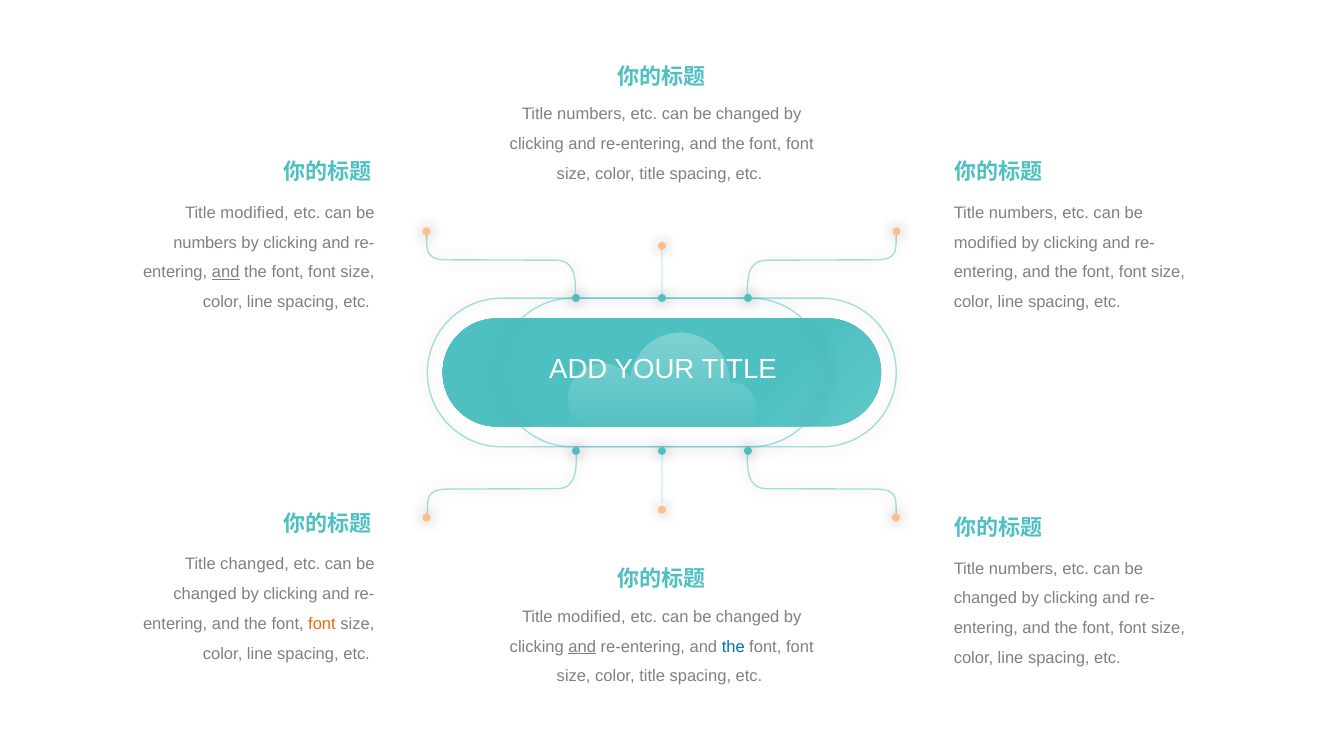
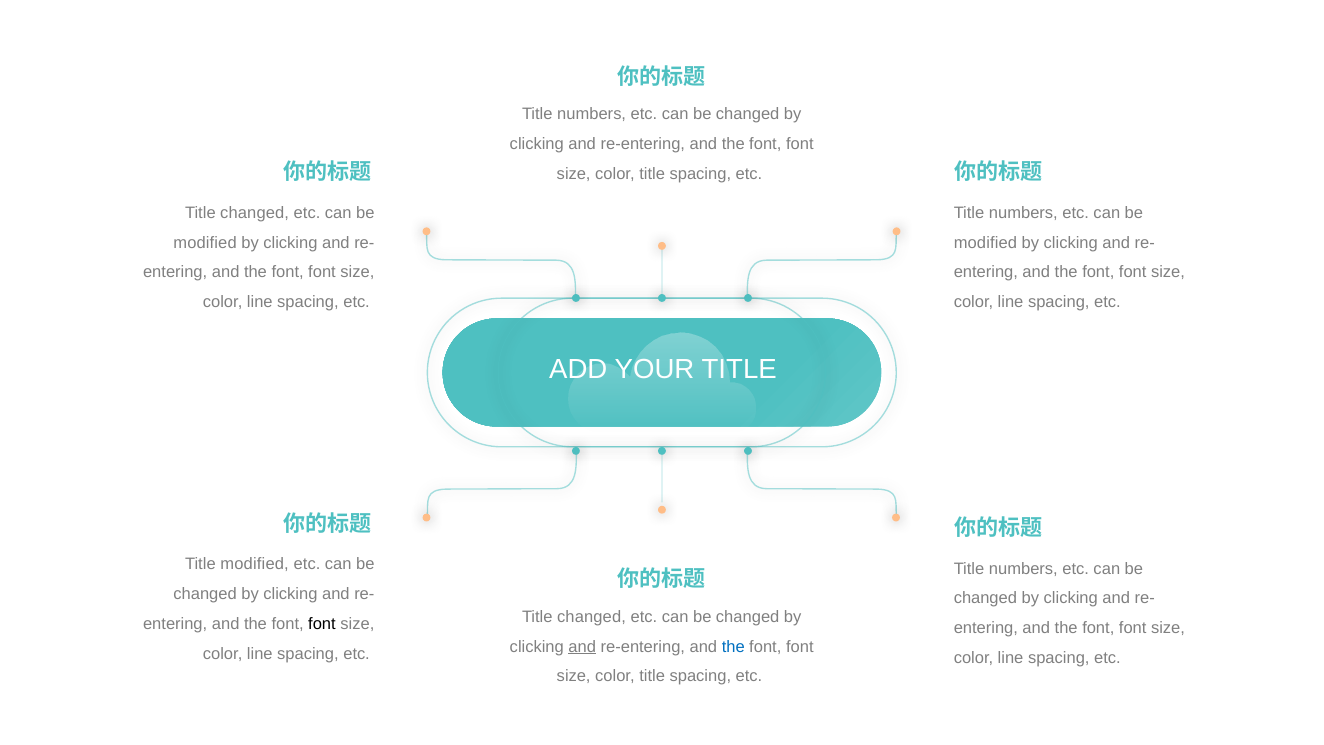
modified: modified -> changed (255, 213)
numbers: numbers -> modified (205, 243)
and underline: present -> none (226, 272)
Title changed: changed -> modified (255, 564)
modified: modified -> changed (592, 617)
font colour: orange -> black (322, 624)
